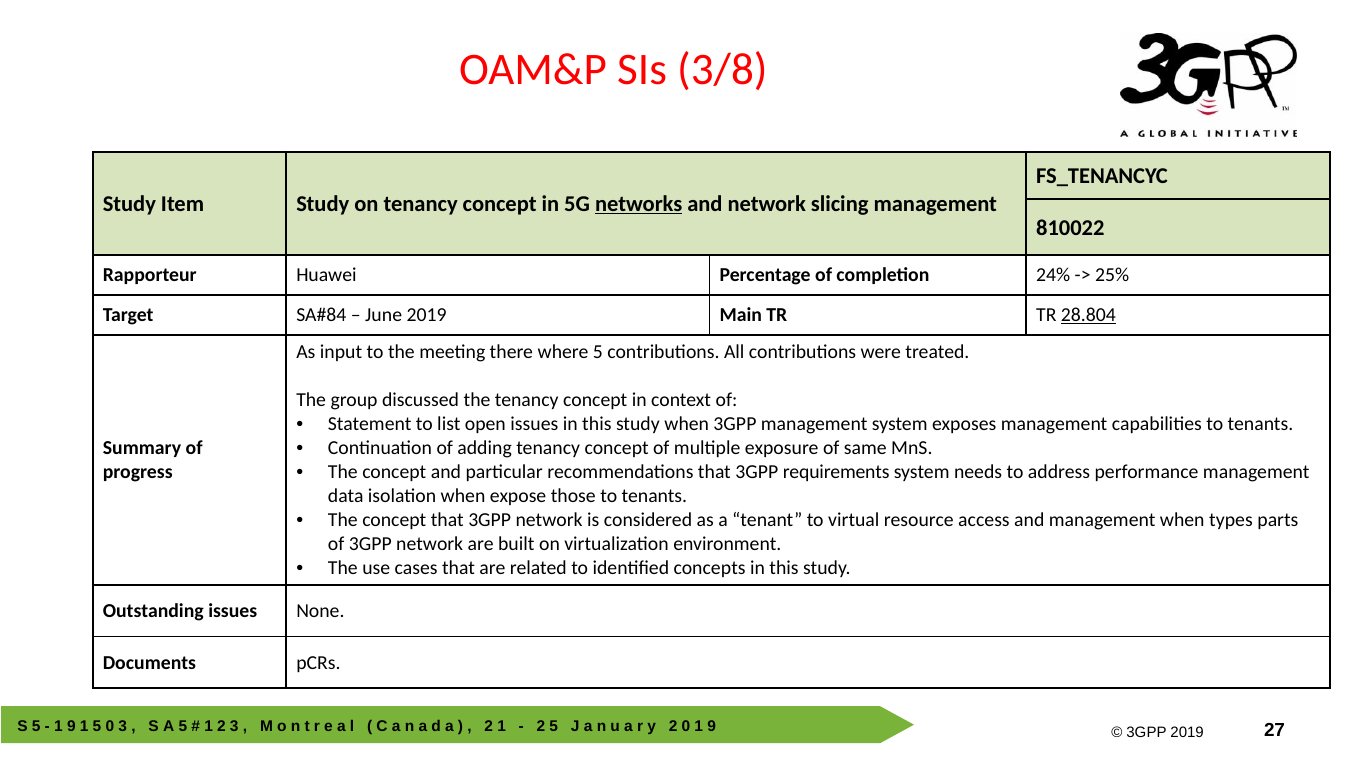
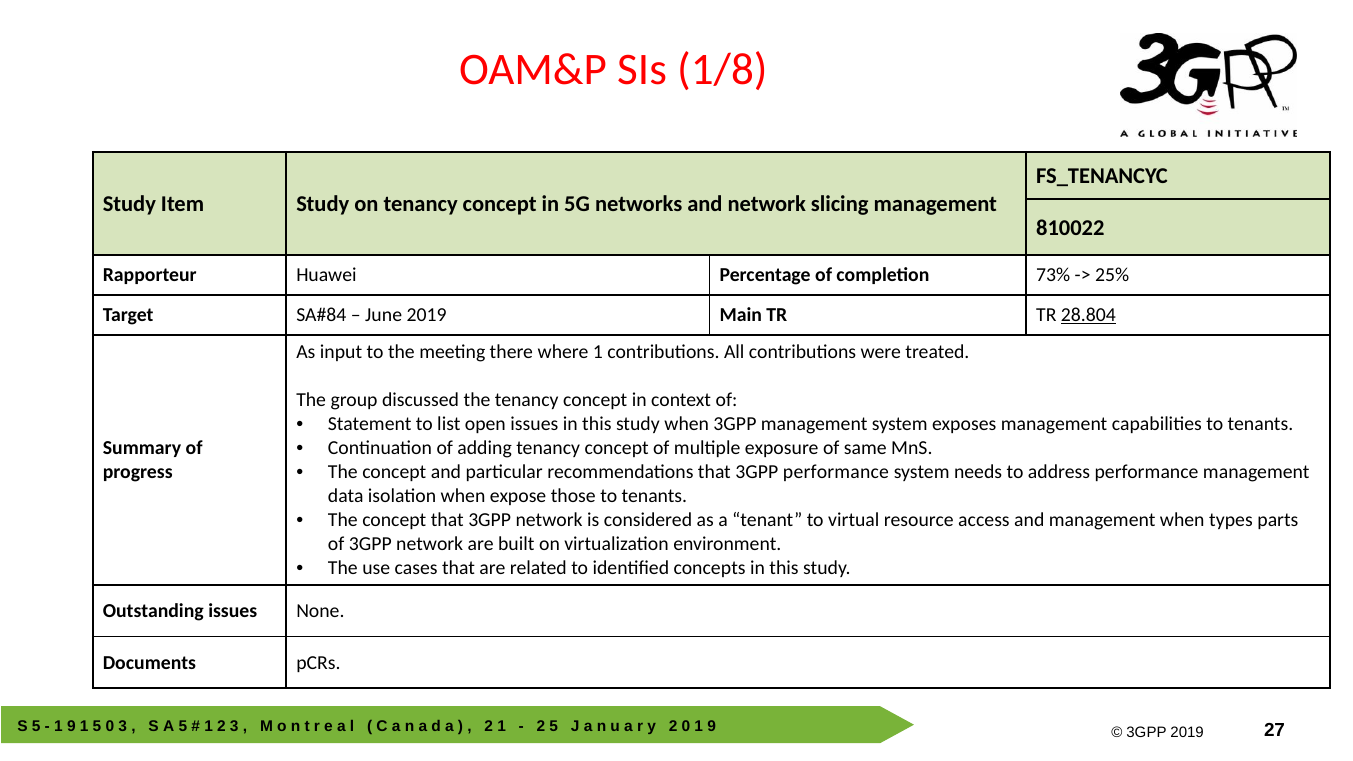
3/8: 3/8 -> 1/8 (722, 70)
networks underline: present -> none (639, 204)
24%: 24% -> 73% (1053, 275)
where 5: 5 -> 1 (598, 352)
3GPP requirements: requirements -> performance (836, 472)
